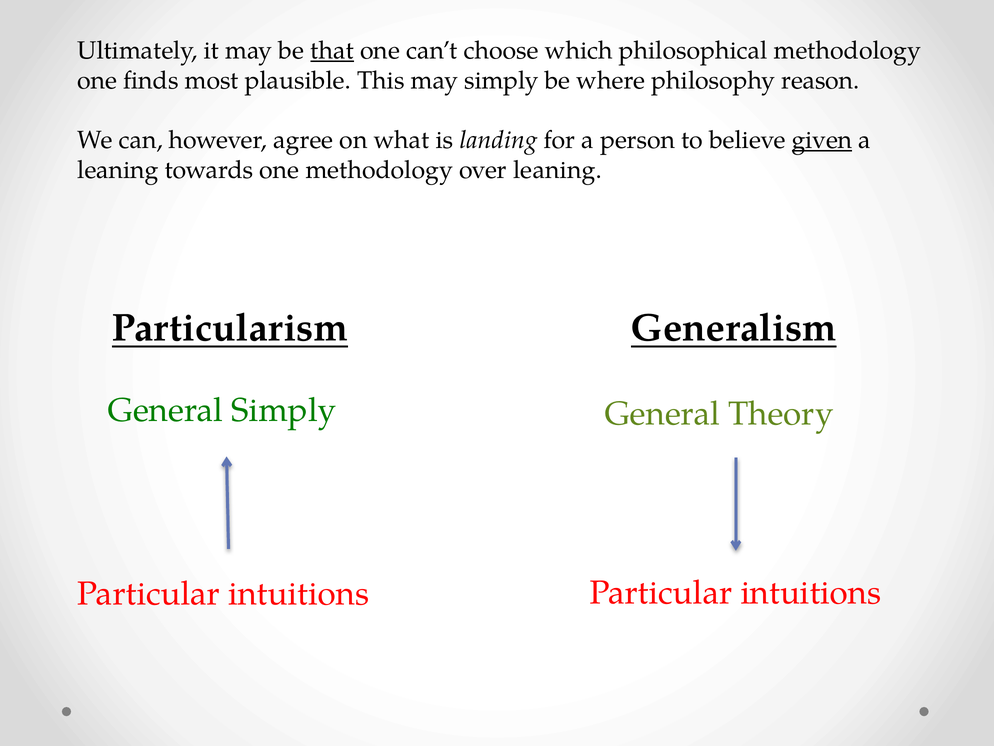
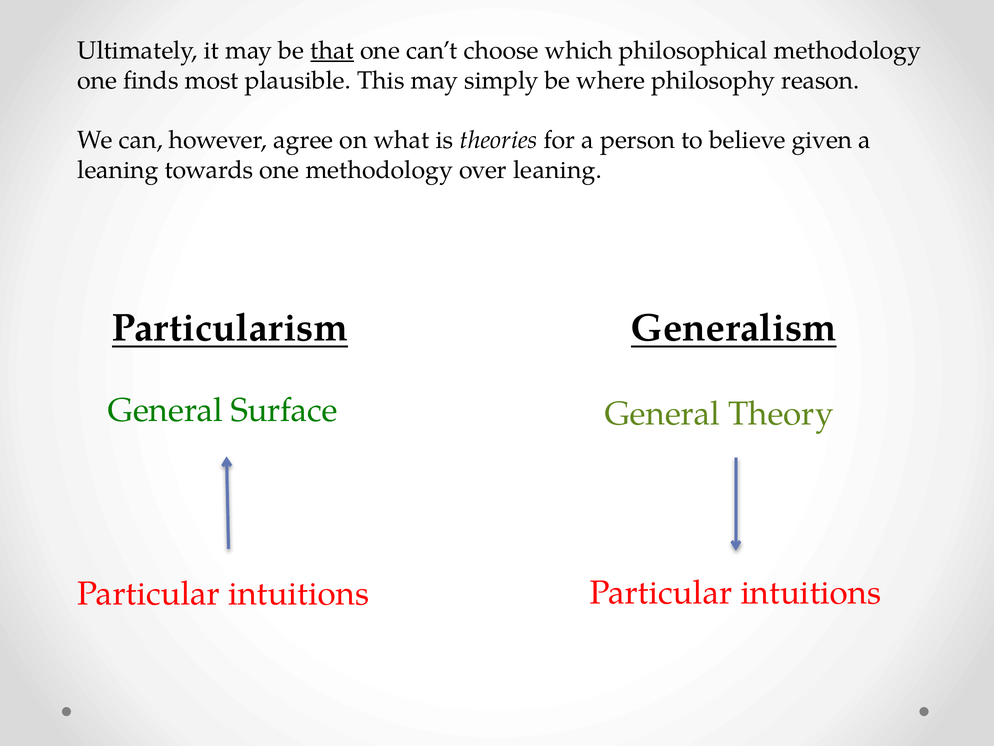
landing: landing -> theories (499, 140)
given underline: present -> none (822, 140)
General Simply: Simply -> Surface (284, 410)
